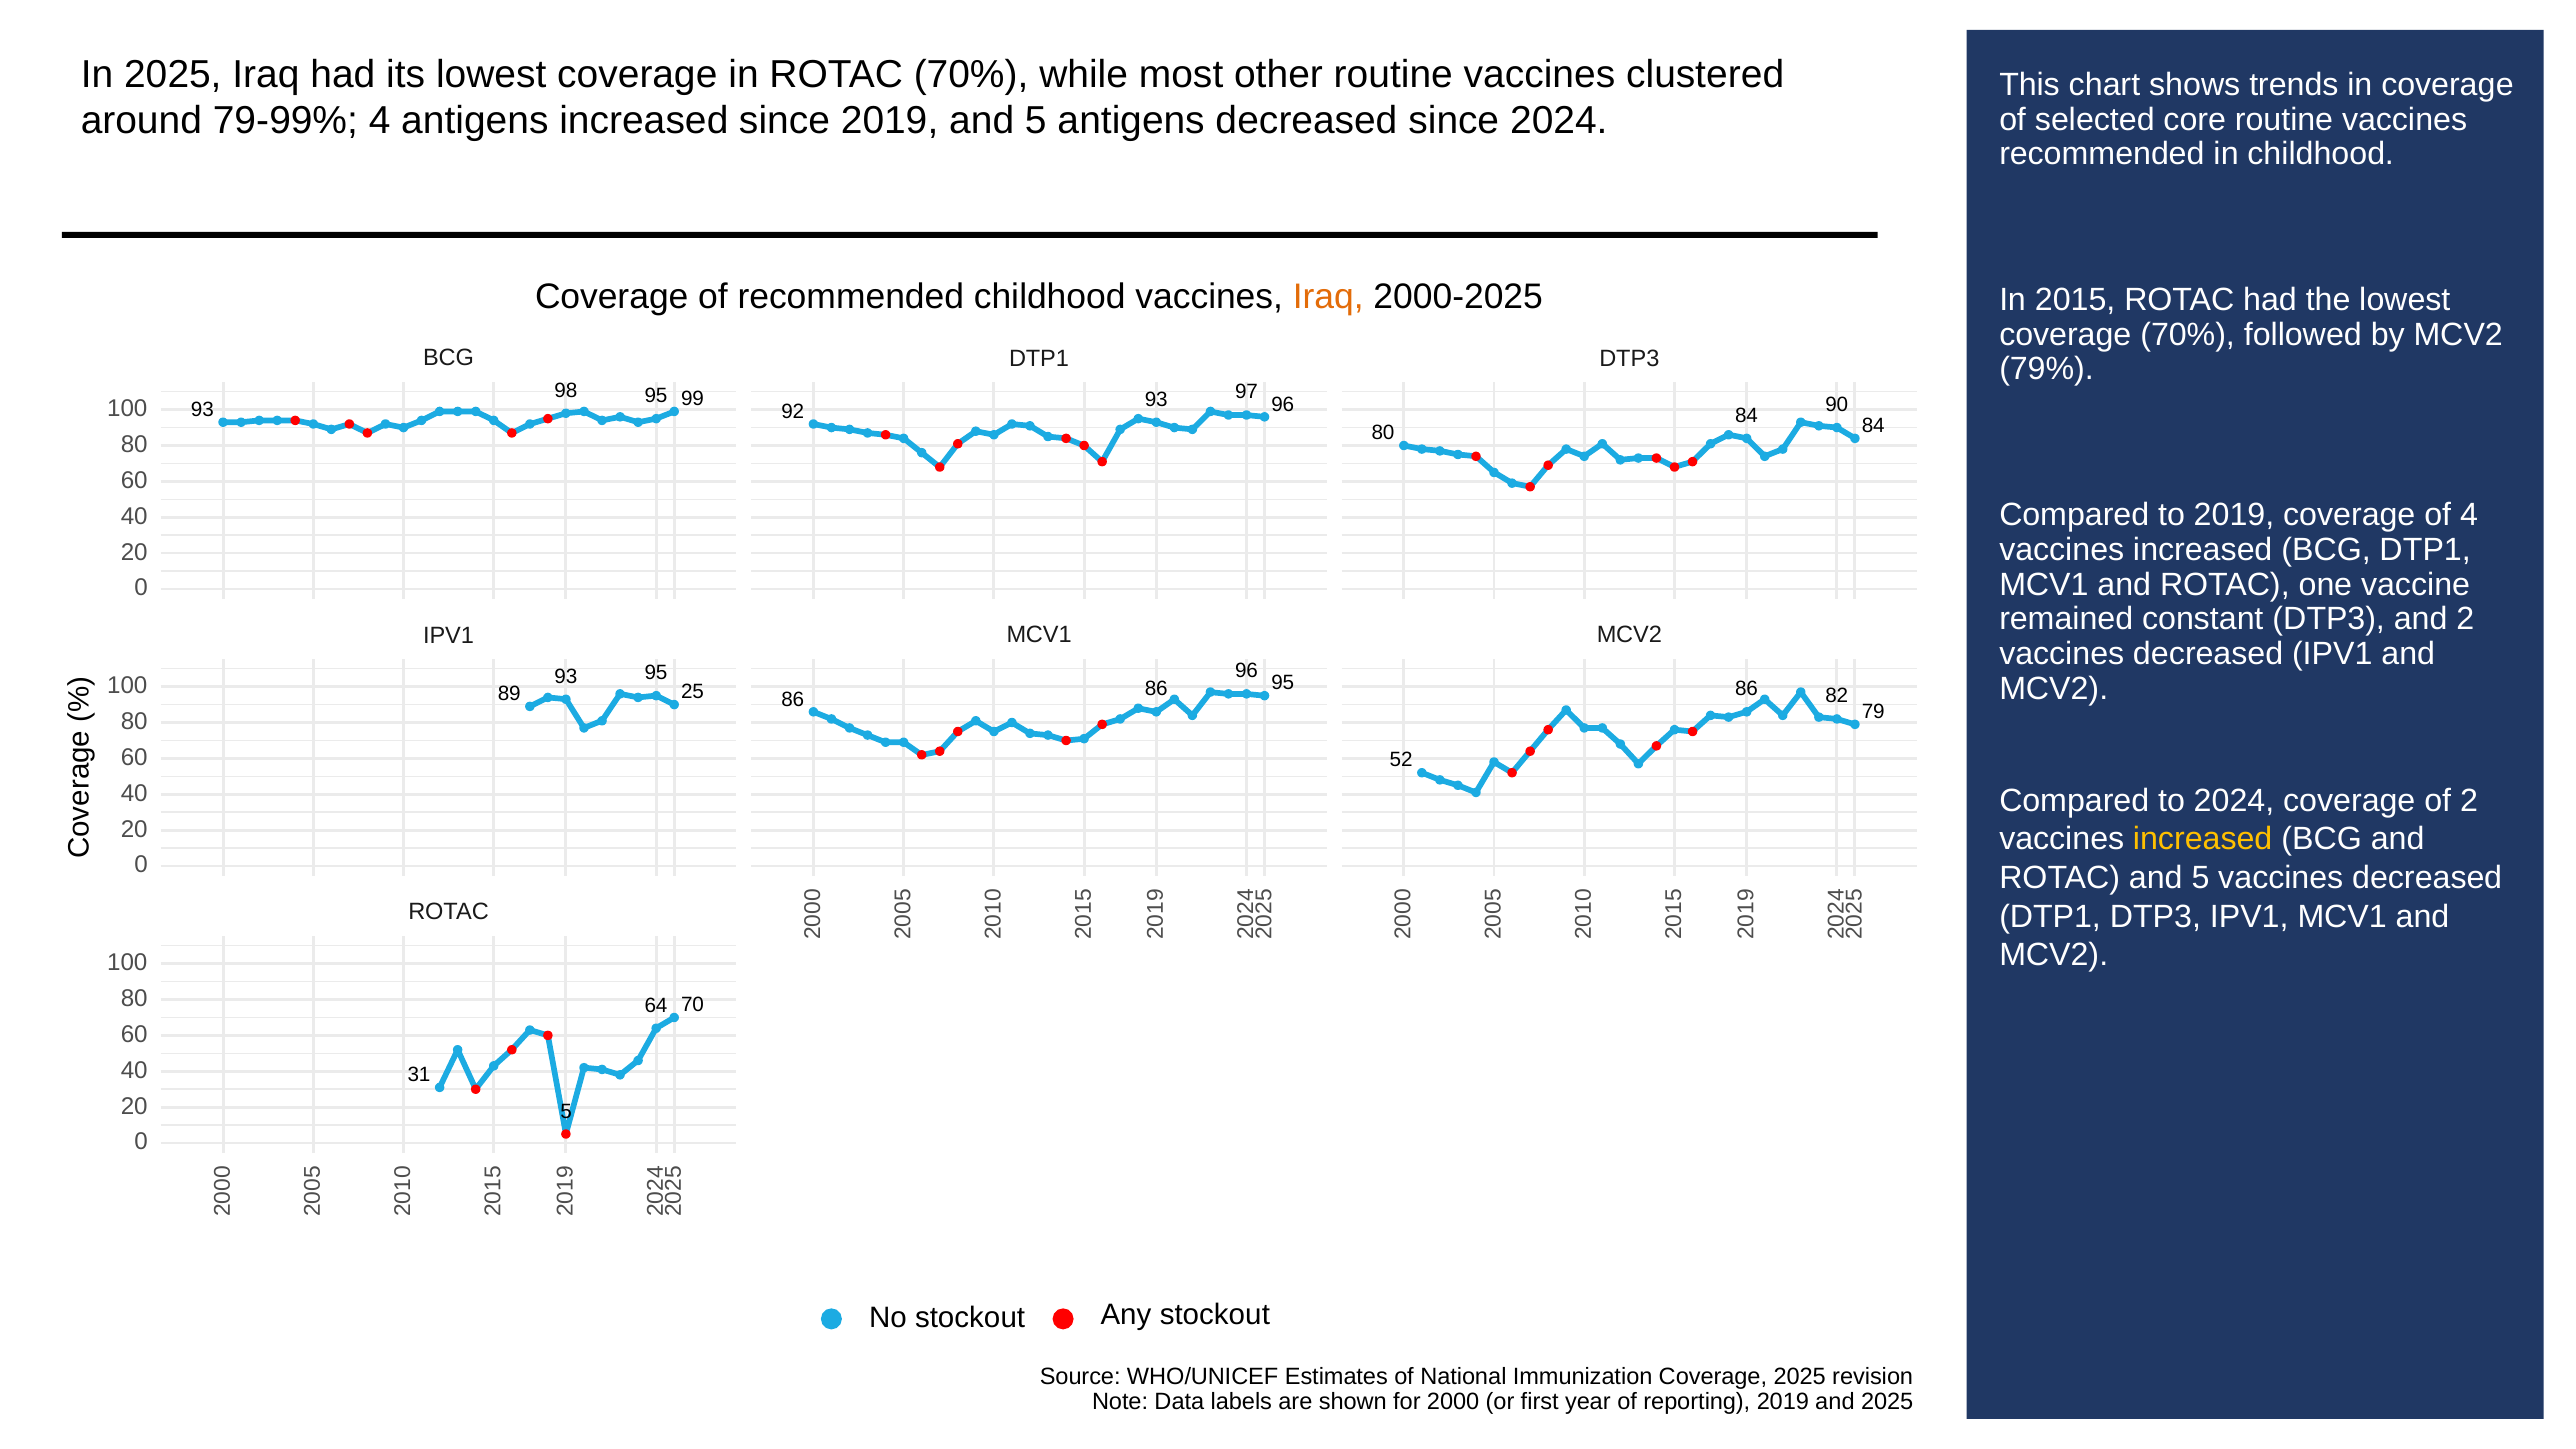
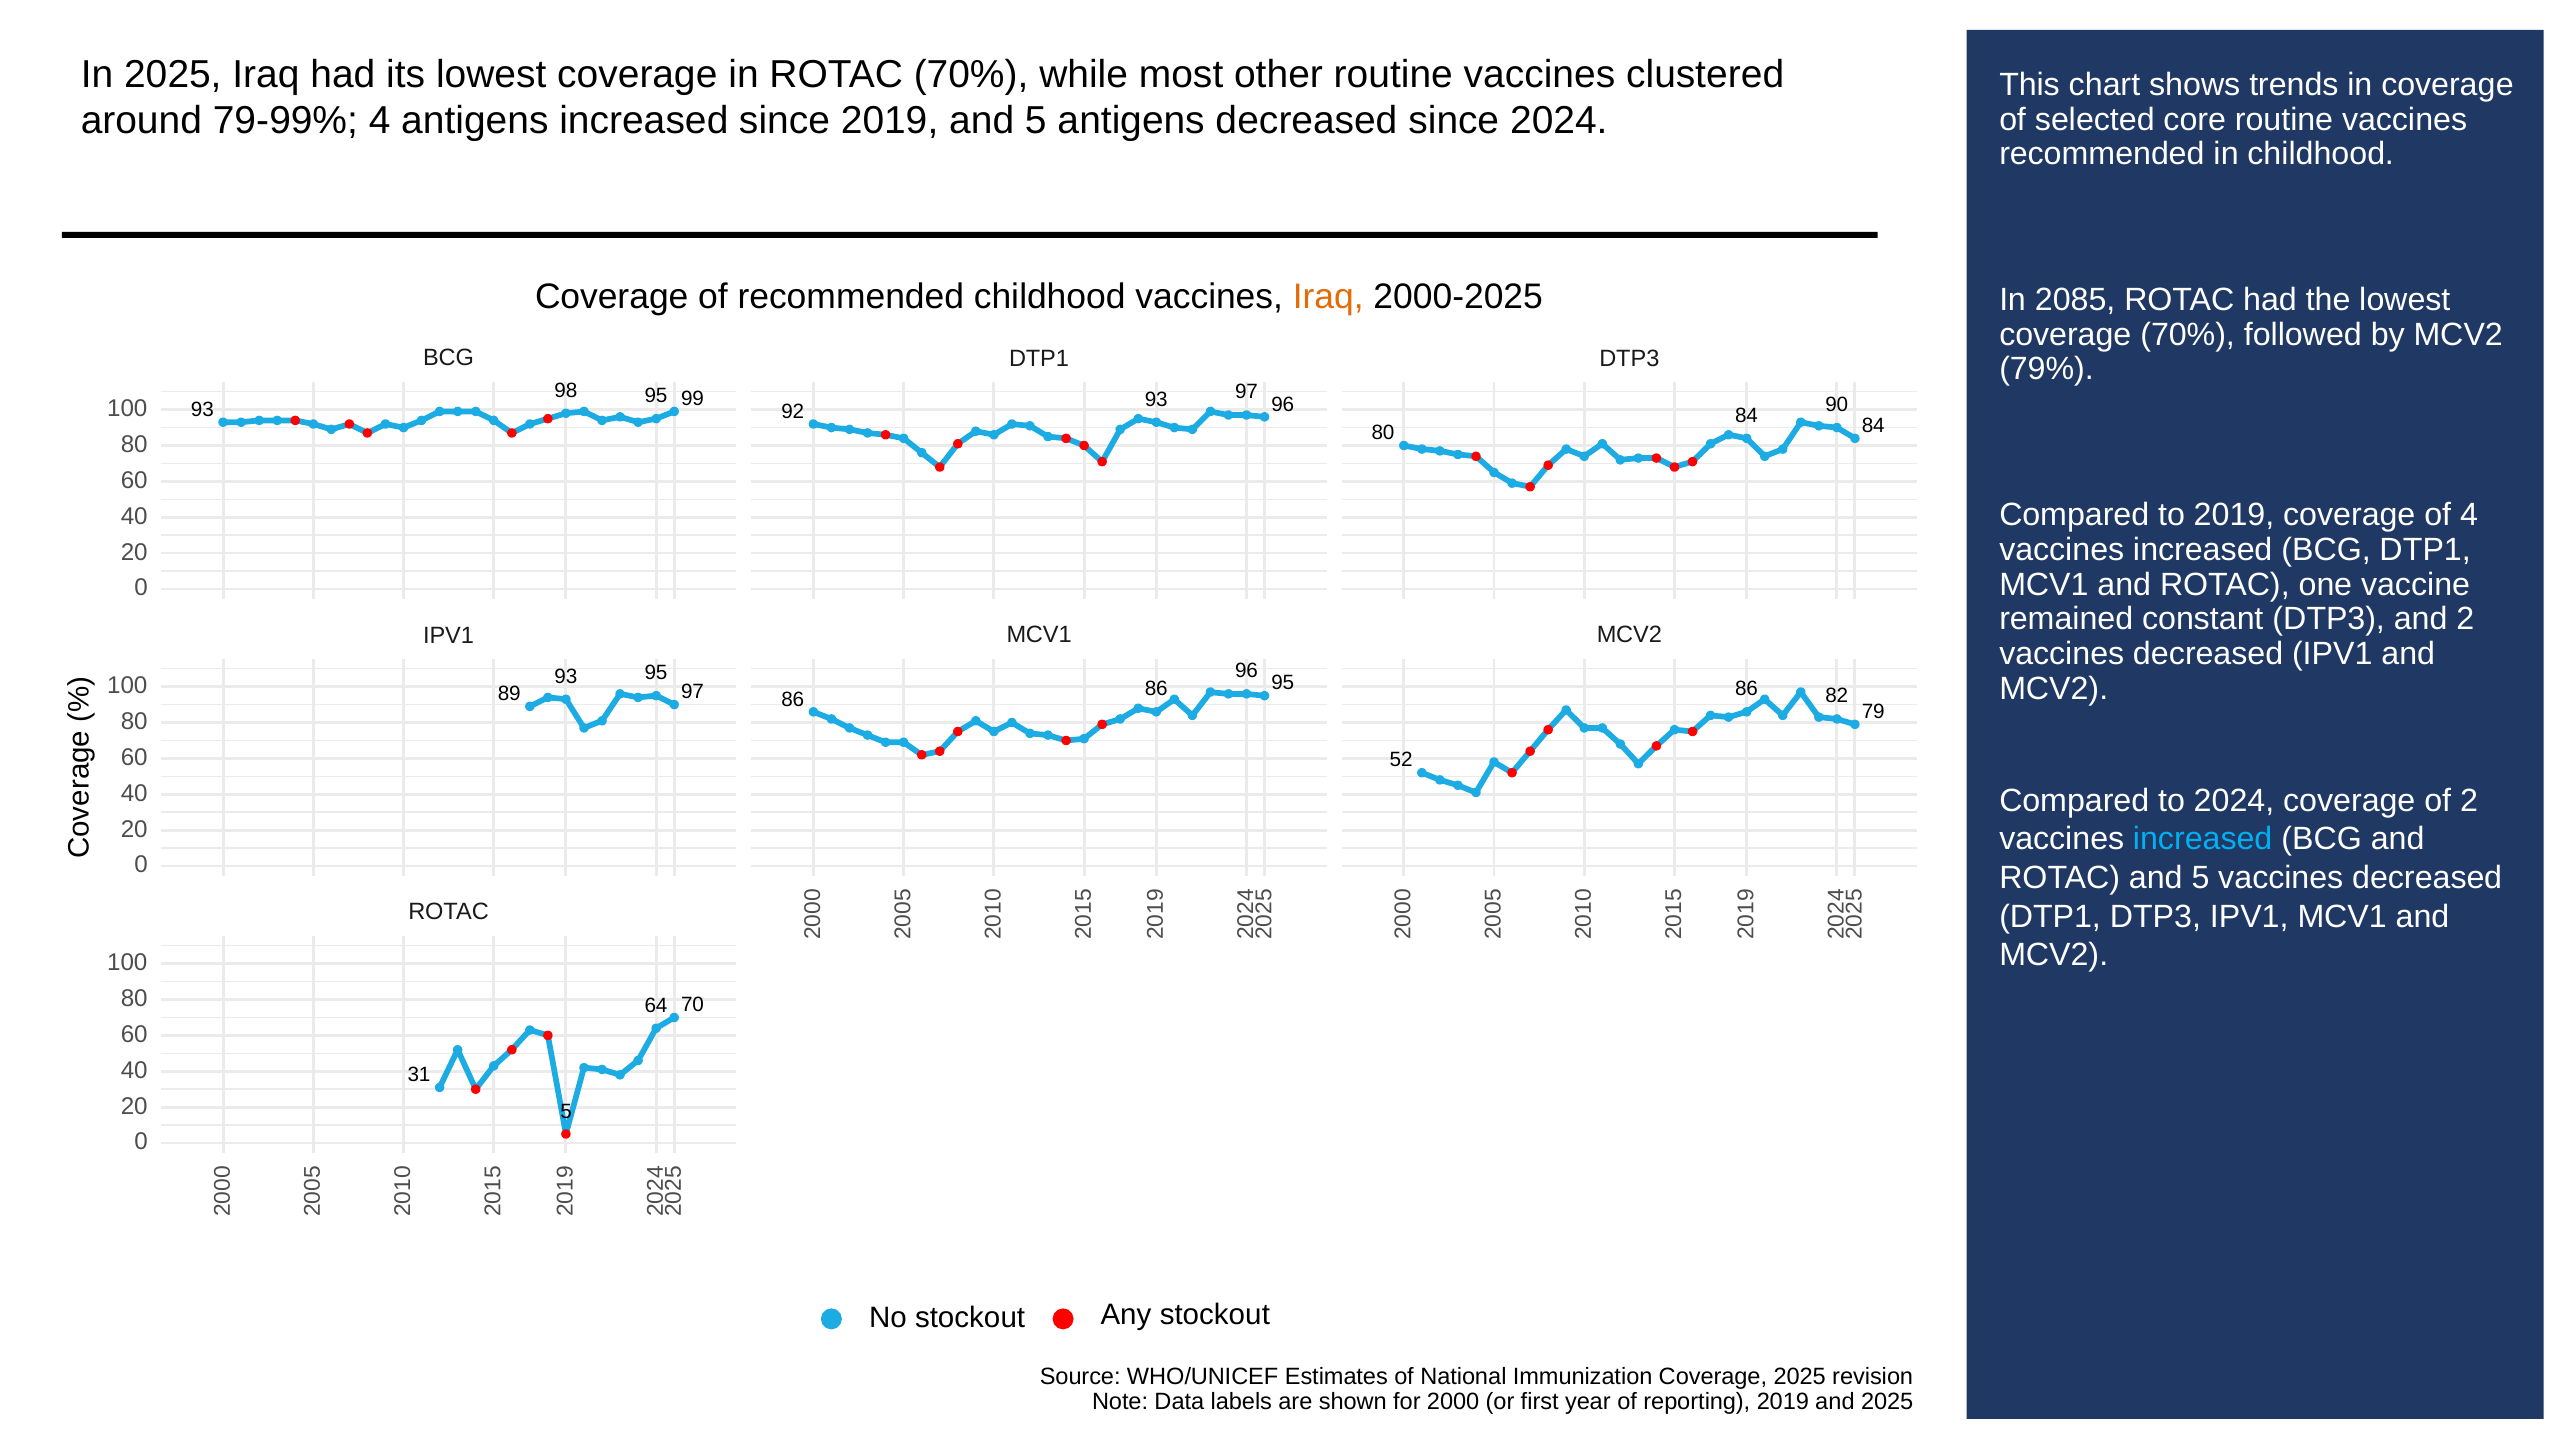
2015: 2015 -> 2085 (2075, 300)
89 25: 25 -> 97 (693, 692)
increased colour: yellow -> light blue (2203, 839)
